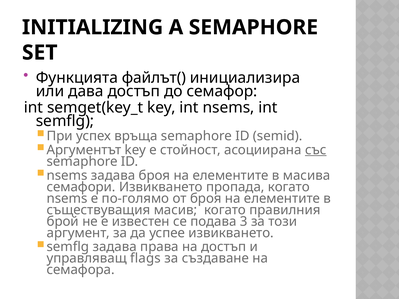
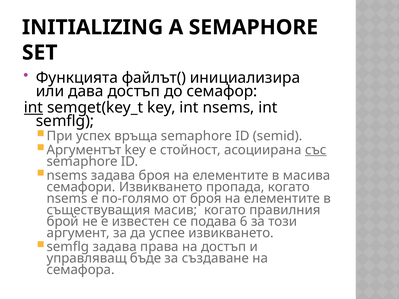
int underline: none -> present (33, 108)
3: 3 -> 6 (244, 222)
flags: flags -> бъде (146, 259)
